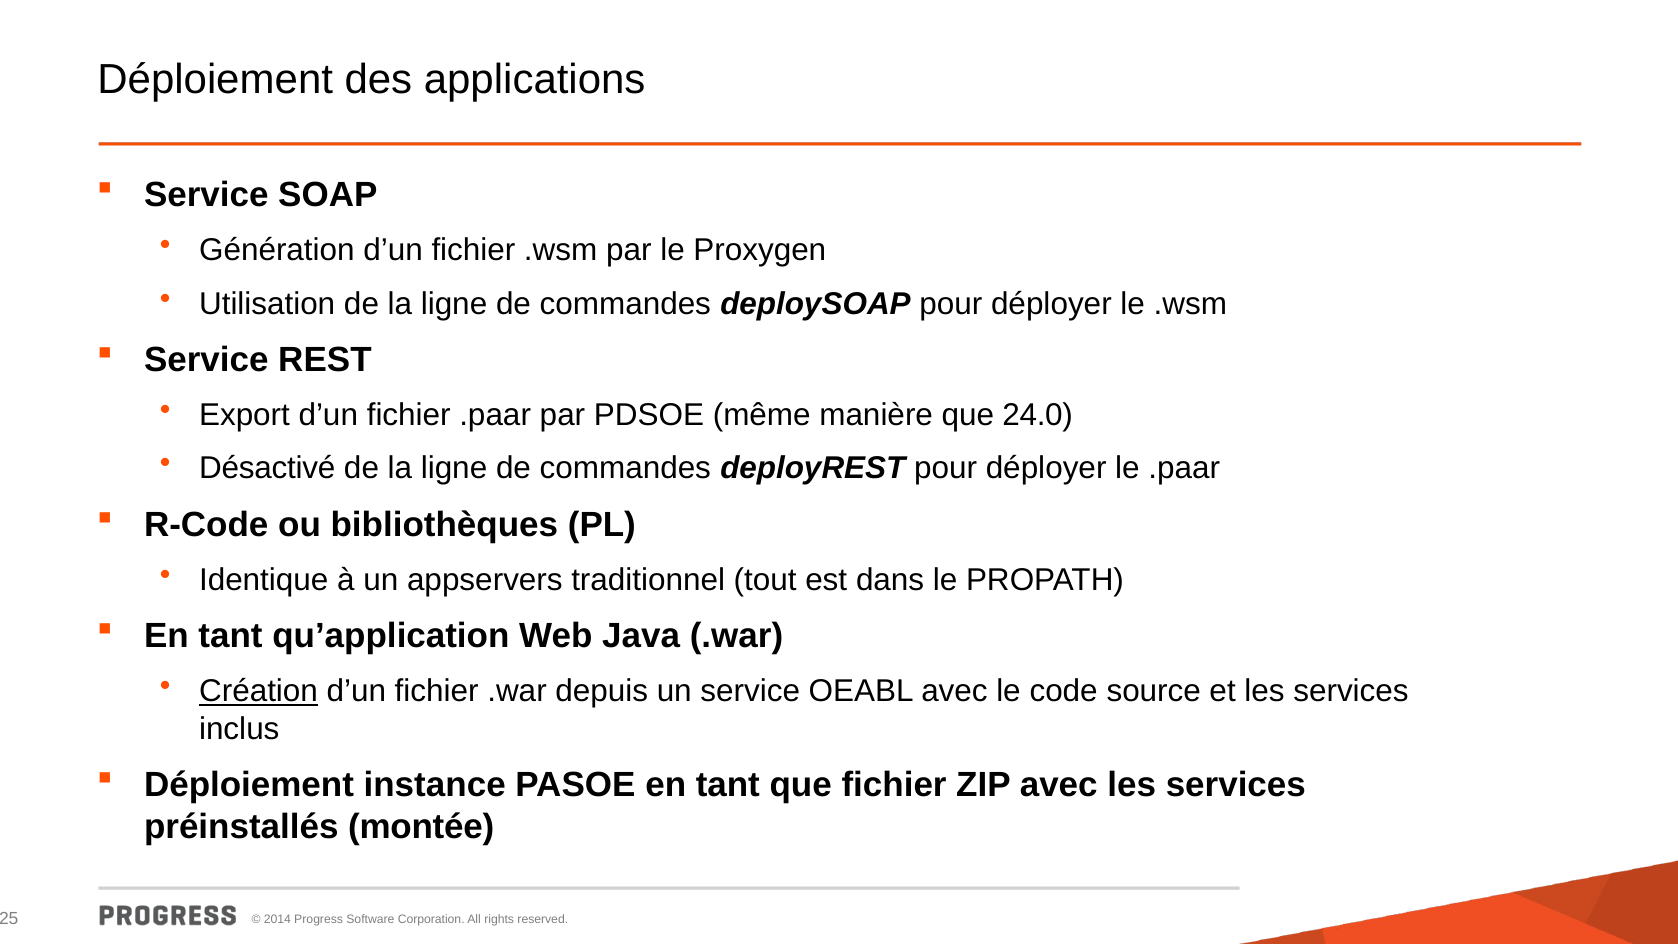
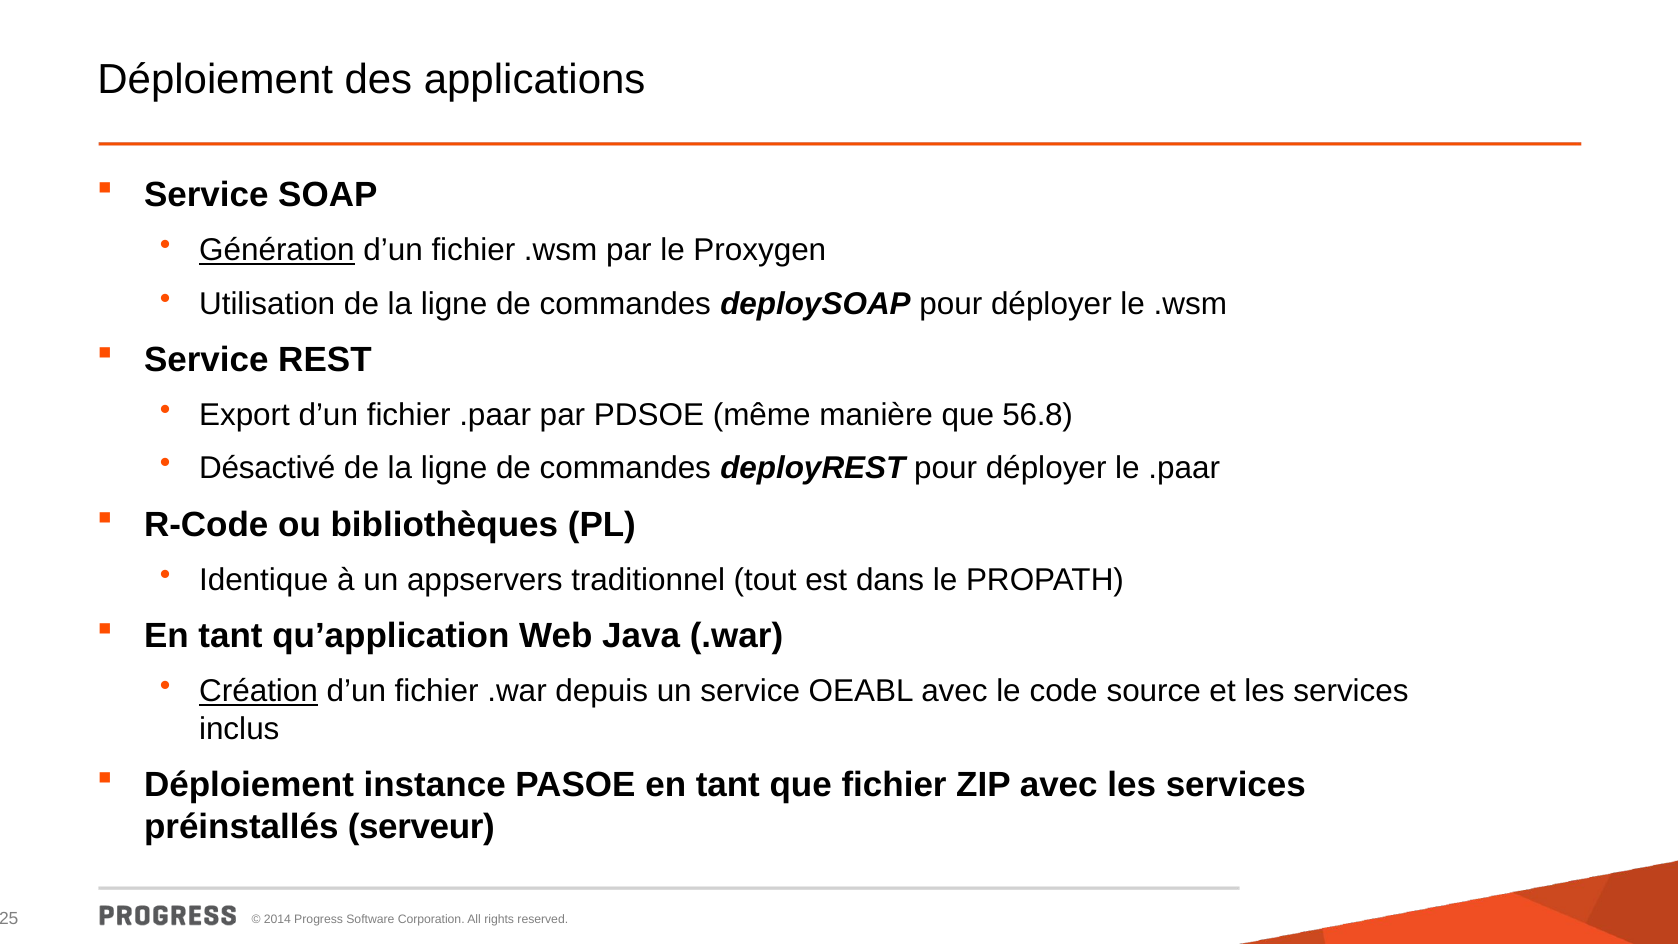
Génération underline: none -> present (277, 250)
24.0: 24.0 -> 56.8 (1038, 415)
montée: montée -> serveur (421, 827)
